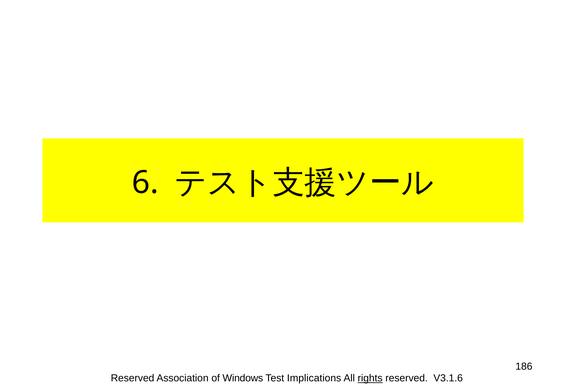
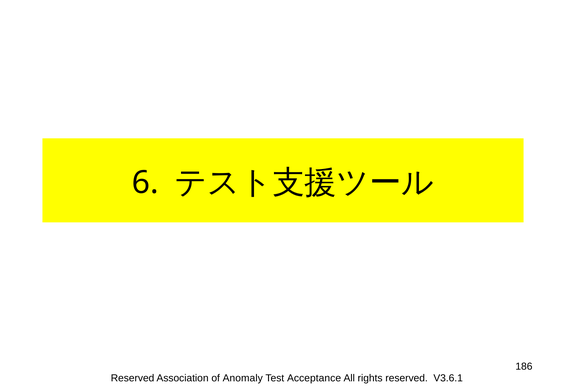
Windows: Windows -> Anomaly (243, 378)
Implications: Implications -> Acceptance (314, 378)
rights underline: present -> none (370, 378)
V3.1.6: V3.1.6 -> V3.6.1 (448, 378)
